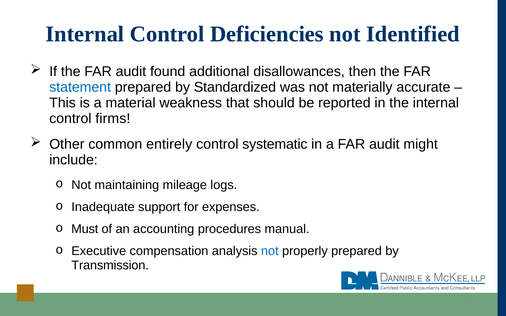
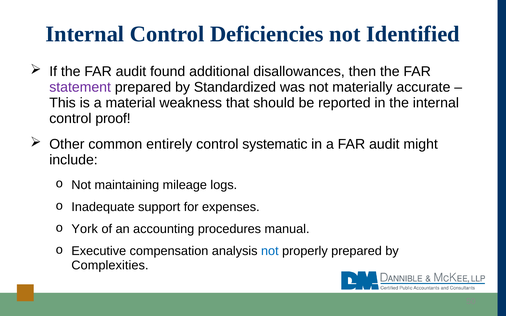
statement colour: blue -> purple (80, 87)
firms: firms -> proof (113, 119)
Must: Must -> York (85, 229)
Transmission: Transmission -> Complexities (110, 265)
